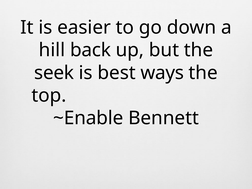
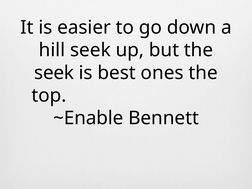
hill back: back -> seek (90, 50)
ways: ways -> ones (162, 73)
